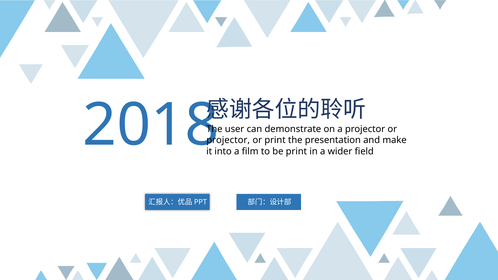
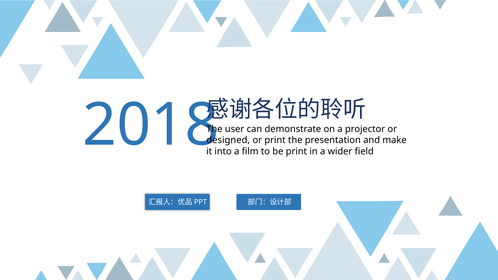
projector: projector -> designed (228, 140)
